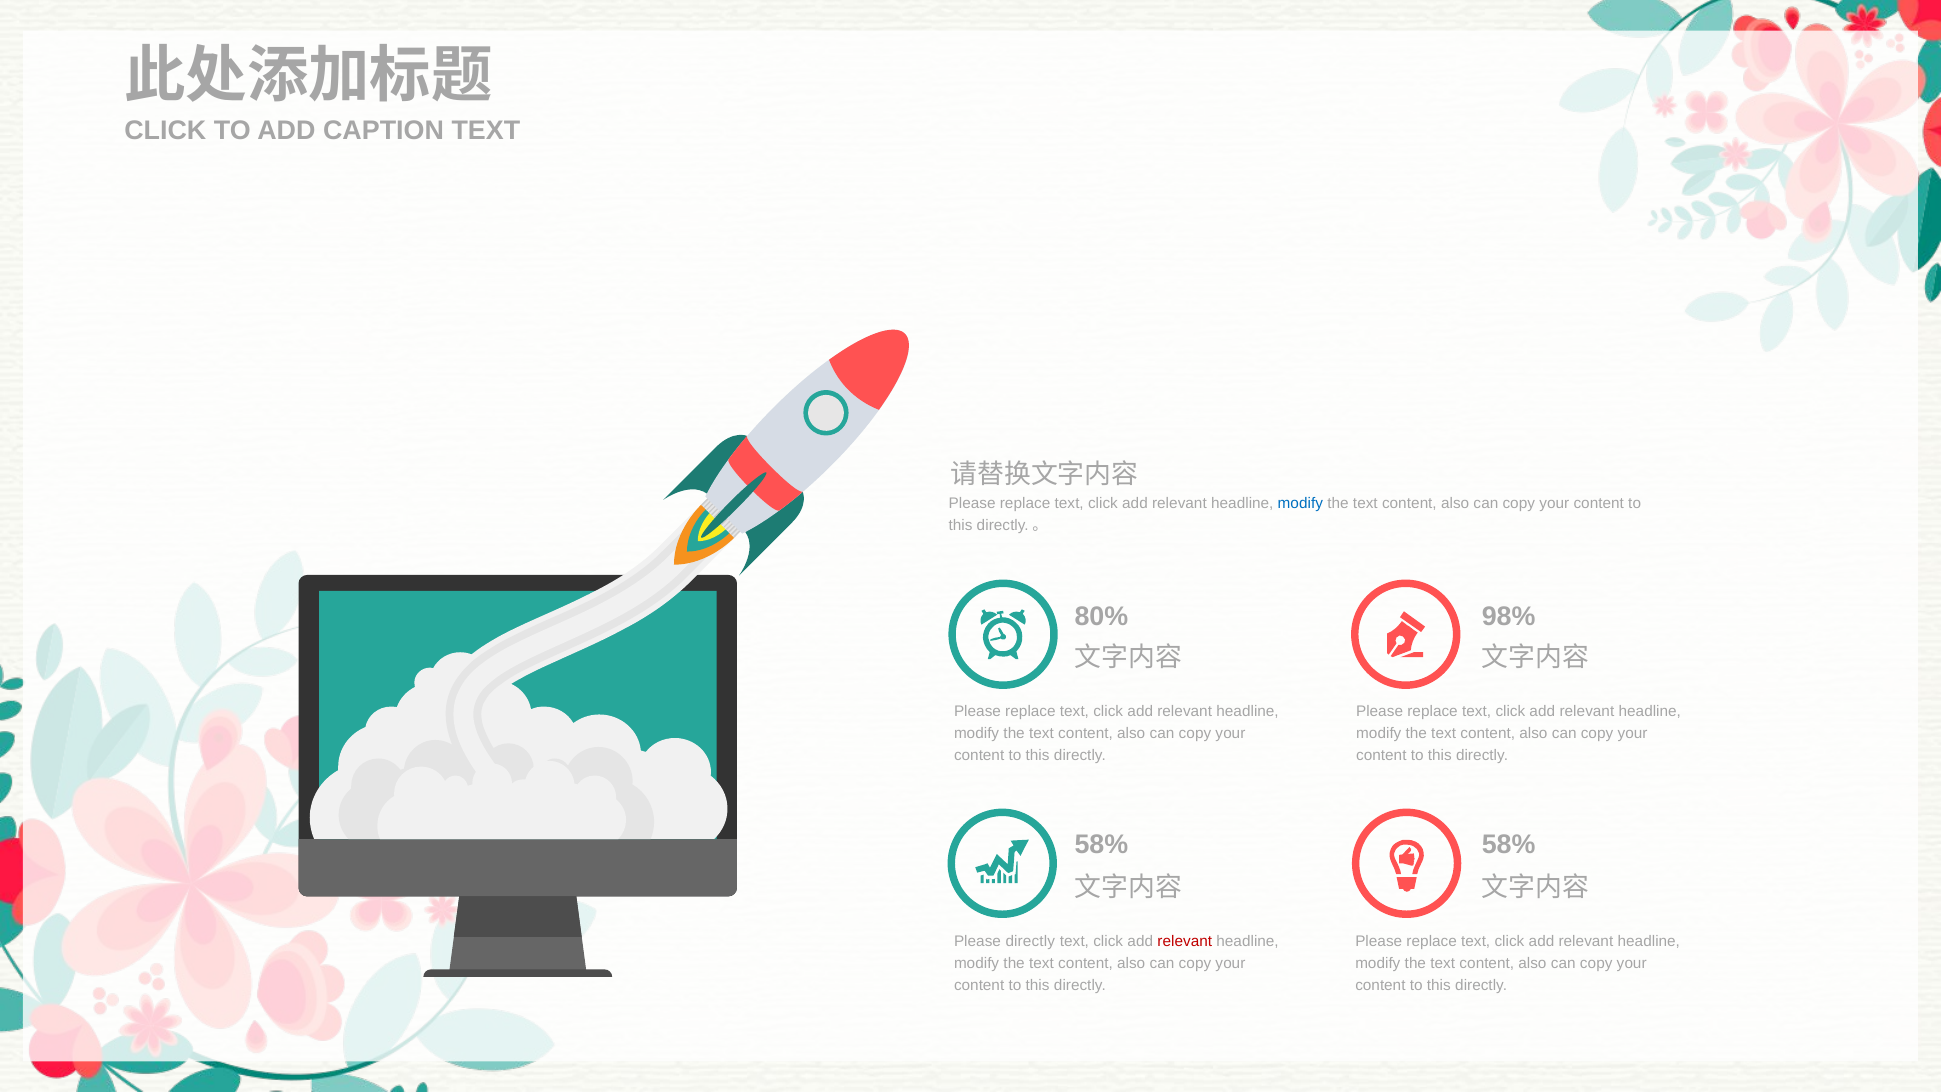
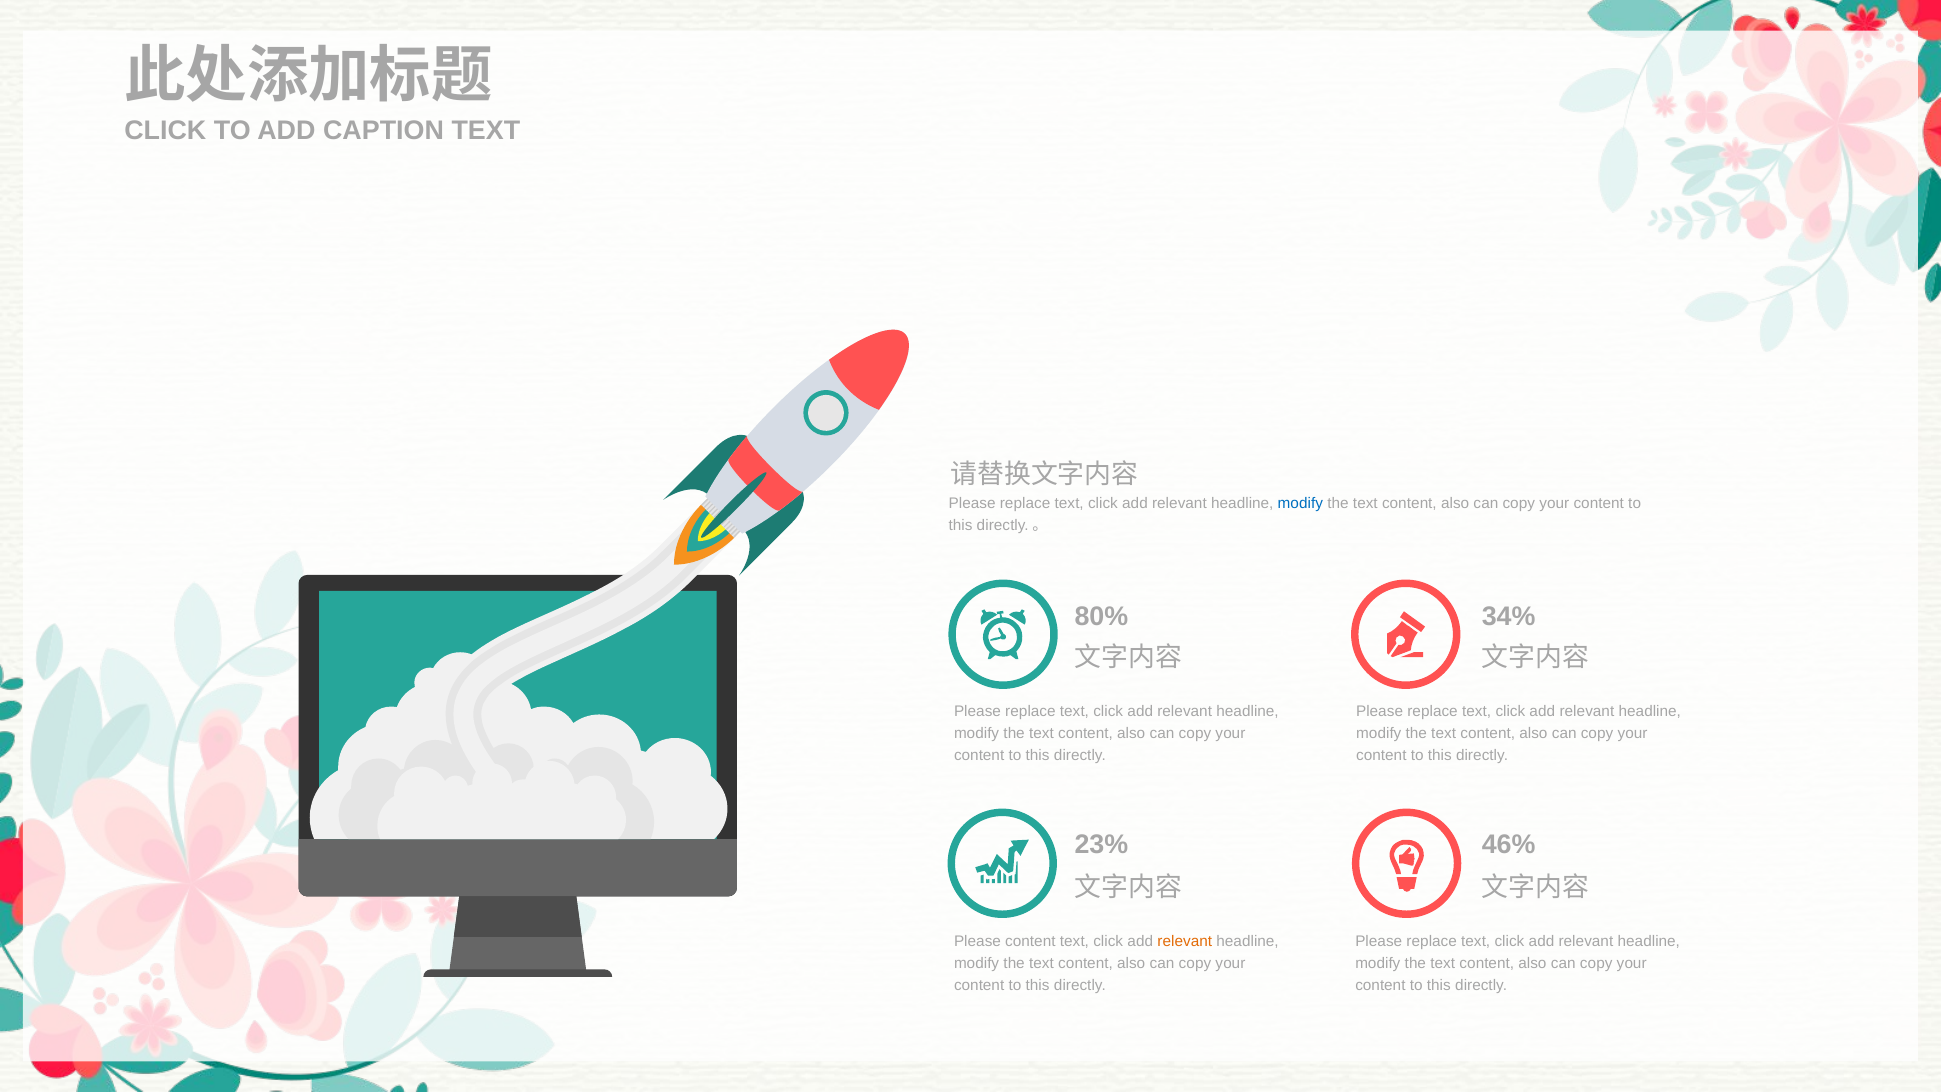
98%: 98% -> 34% (1509, 617)
58%: 58% -> 23% (1101, 844)
58%: 58% -> 46% (1509, 844)
Please directly: directly -> content (1030, 941)
relevant colour: red -> orange (1185, 941)
